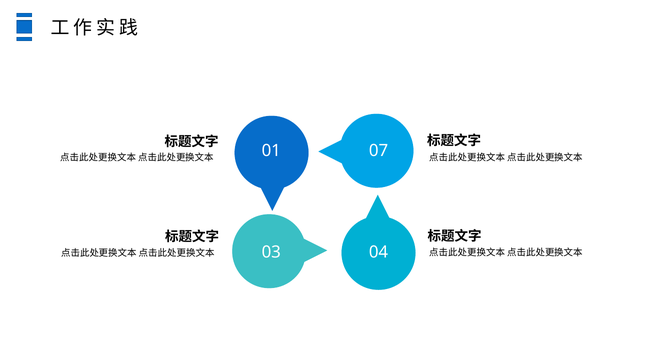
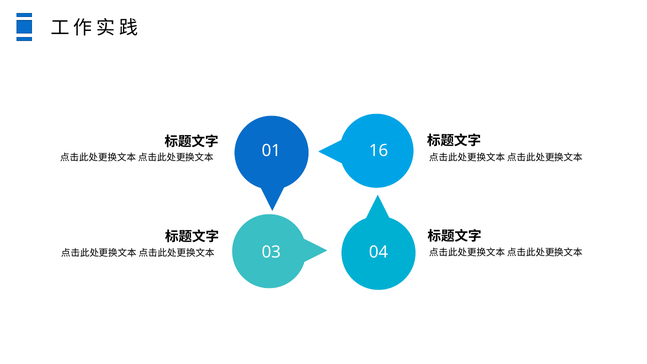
07: 07 -> 16 (379, 151)
